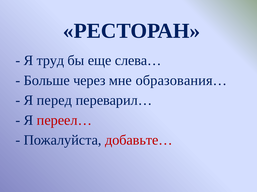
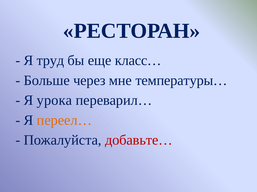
слева…: слева… -> класс… (138, 61)
образования…: образования… -> температуры… (181, 81)
перед: перед -> урока (54, 101)
переел… colour: red -> orange (64, 121)
